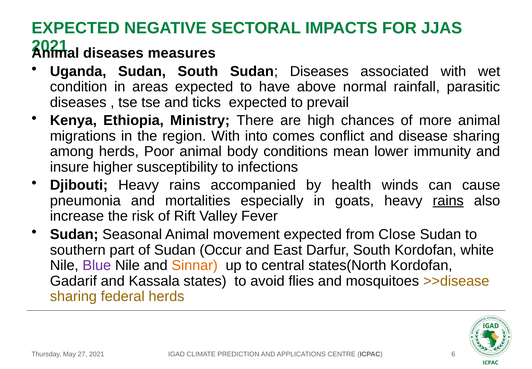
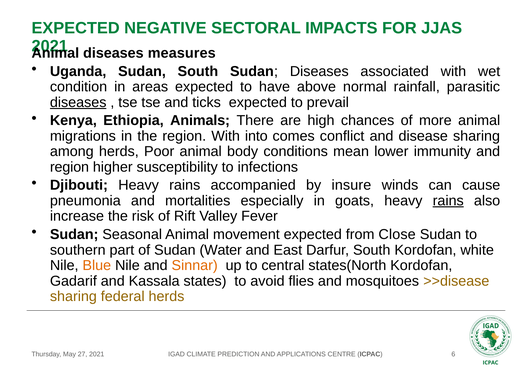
diseases underline: none -> present (78, 102)
Ministry: Ministry -> Animals (200, 120)
insure: insure -> region (69, 167)
health: health -> insure (351, 185)
Occur: Occur -> Water (221, 249)
Blue colour: purple -> orange (97, 265)
